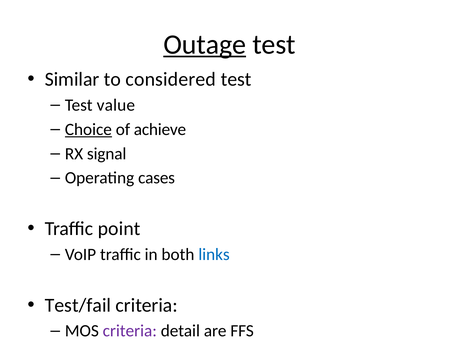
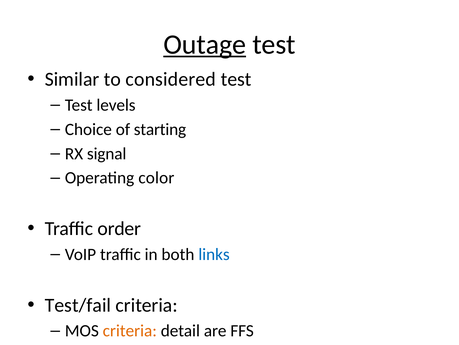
value: value -> levels (116, 105)
Choice underline: present -> none (88, 129)
achieve: achieve -> starting (160, 129)
cases: cases -> color (156, 178)
point: point -> order (119, 228)
criteria colour: purple -> orange (130, 330)
